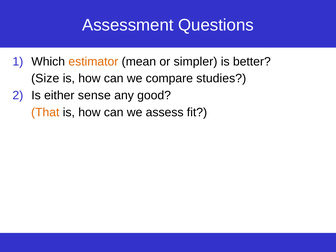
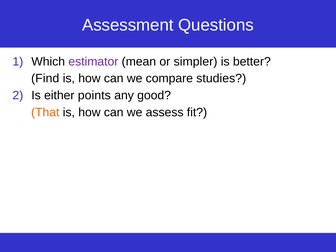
estimator colour: orange -> purple (93, 62)
Size: Size -> Find (45, 78)
sense: sense -> points (94, 95)
